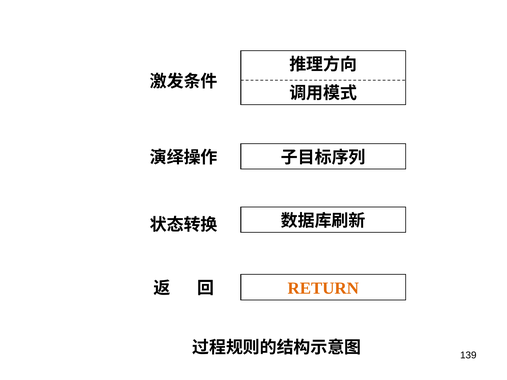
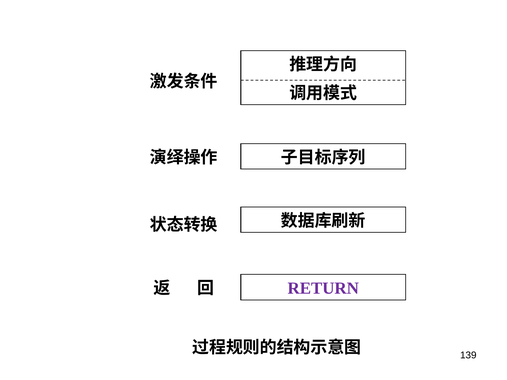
RETURN colour: orange -> purple (323, 289)
